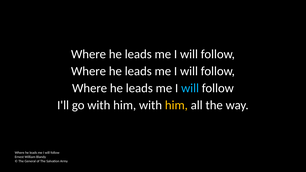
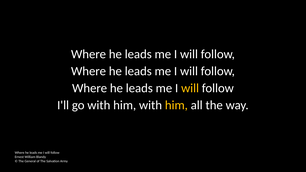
will colour: light blue -> yellow (190, 88)
